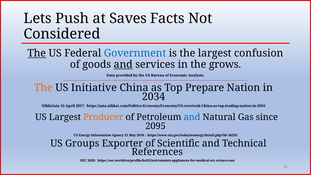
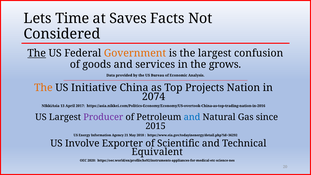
Push: Push -> Time (72, 18)
Government colour: blue -> orange (135, 53)
and underline: present -> none (123, 64)
Prepare: Prepare -> Projects (205, 88)
2034: 2034 -> 2074 (154, 97)
Producer colour: orange -> purple (103, 117)
2095: 2095 -> 2015 (156, 126)
Groups: Groups -> Involve (82, 143)
References: References -> Equivalent (157, 152)
